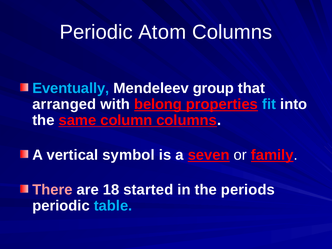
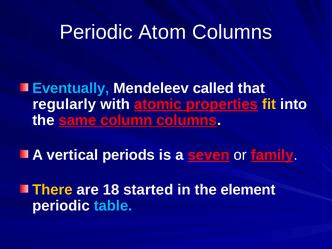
group: group -> called (213, 88)
arranged: arranged -> regularly (64, 104)
belong: belong -> atomic (158, 104)
fit colour: light blue -> yellow (269, 104)
symbol: symbol -> periods (129, 155)
There colour: pink -> yellow (52, 190)
periods: periods -> element (248, 190)
